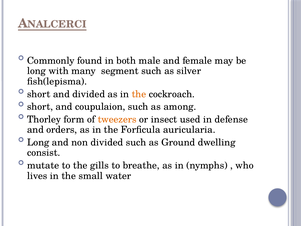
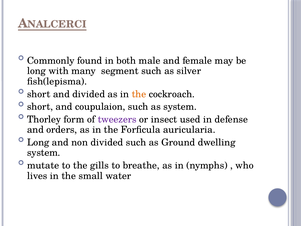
as among: among -> system (180, 107)
tweezers colour: orange -> purple (117, 119)
consist: consist -> system (44, 153)
